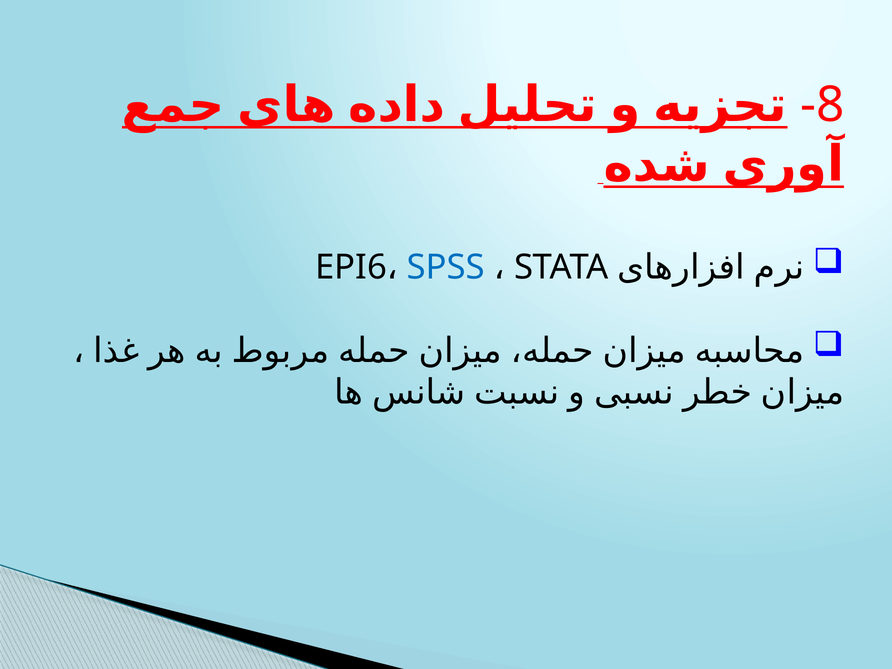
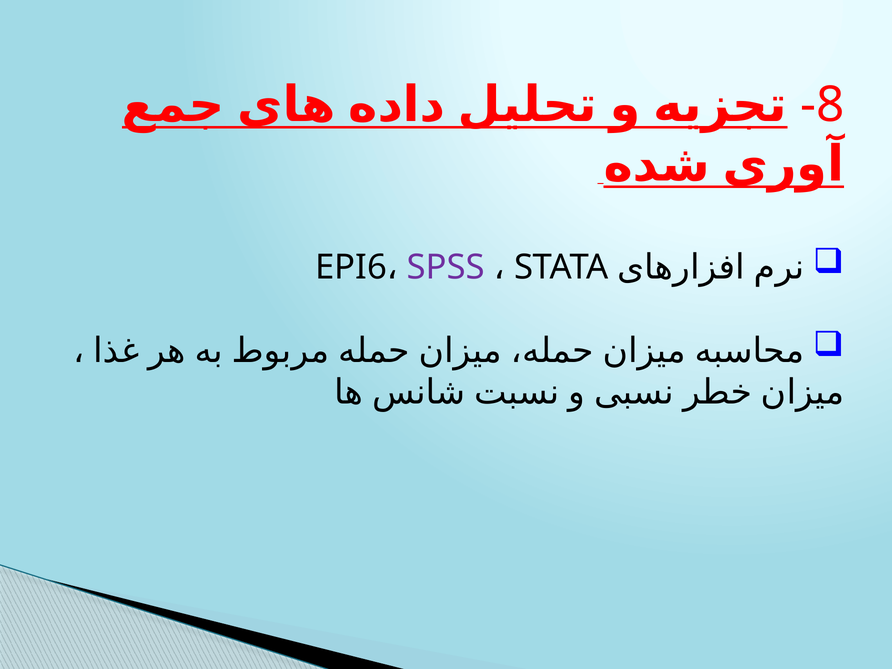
SPSS colour: blue -> purple (446, 267)
